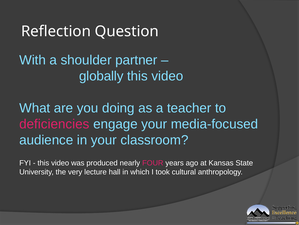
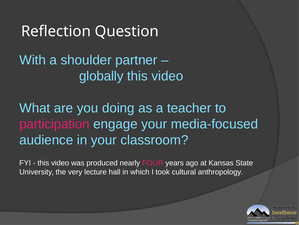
deficiencies: deficiencies -> participation (54, 124)
